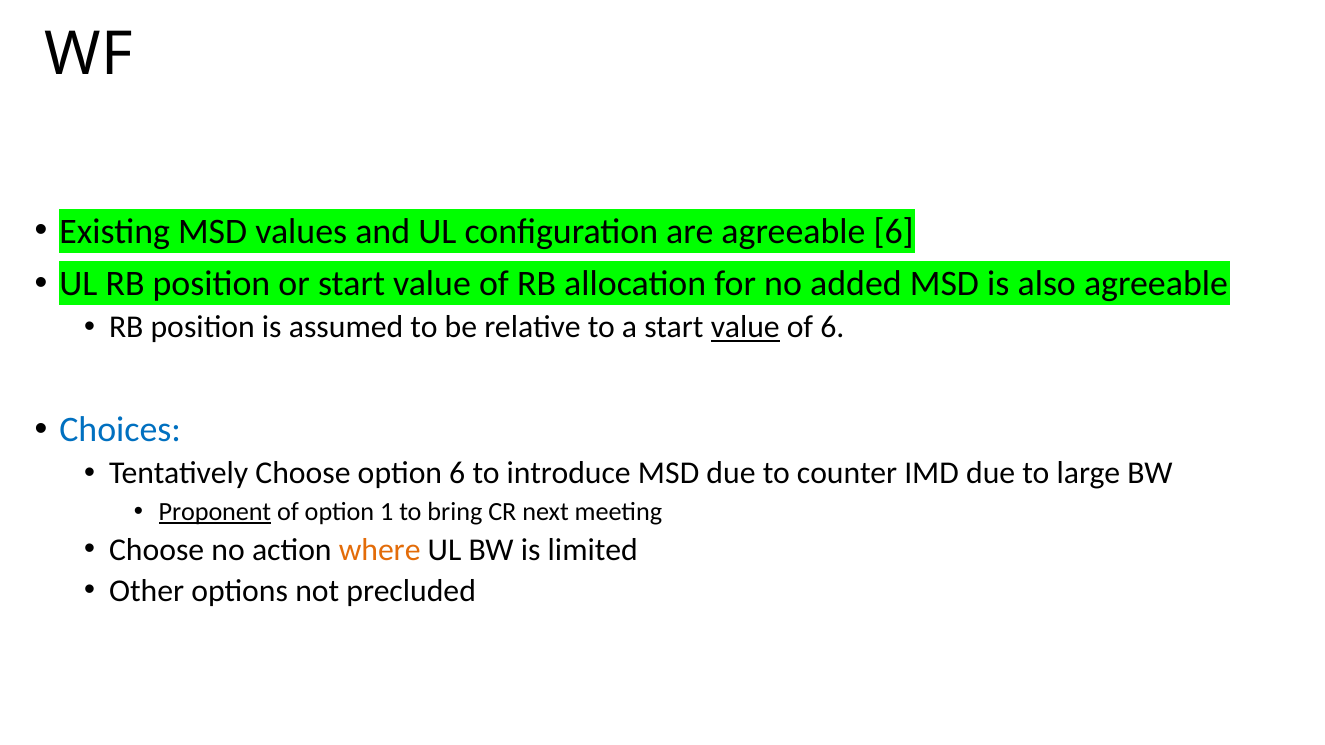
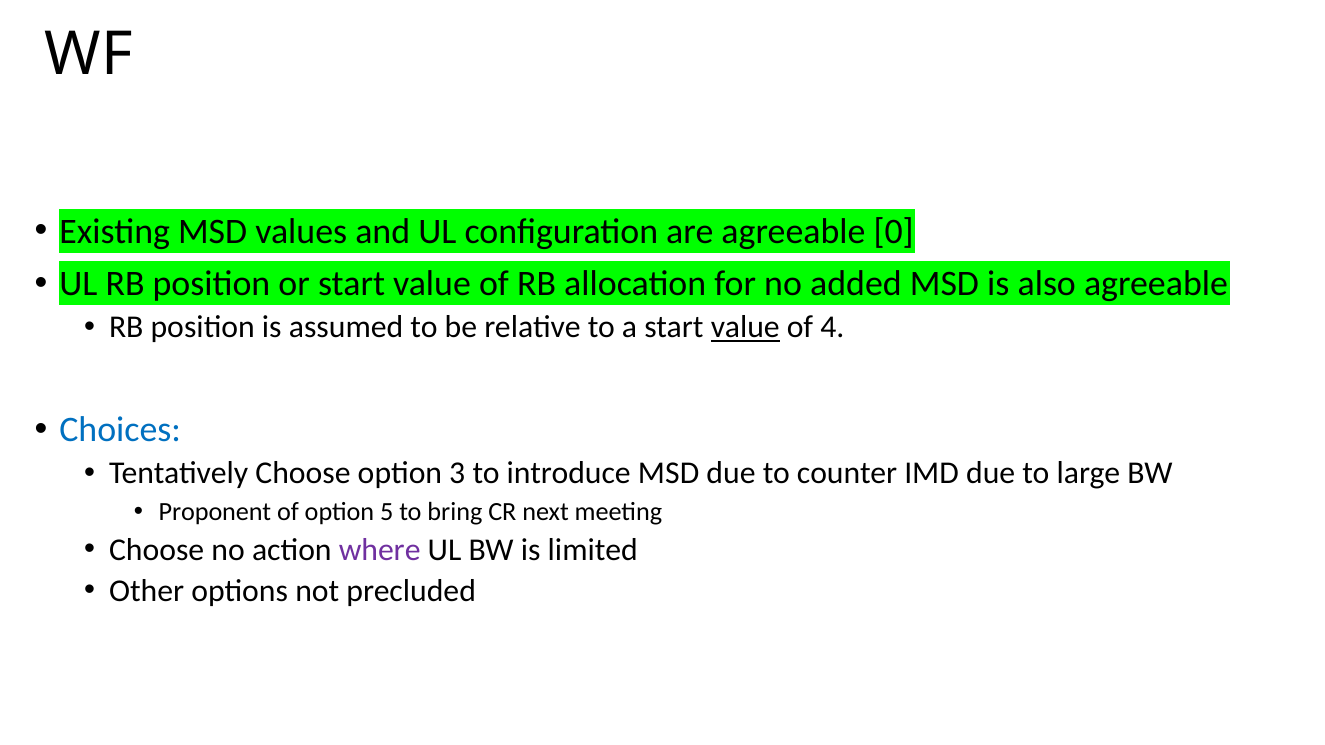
agreeable 6: 6 -> 0 (894, 231)
of 6: 6 -> 4 (832, 327)
option 6: 6 -> 3 (457, 474)
Proponent underline: present -> none (215, 512)
1: 1 -> 5 (387, 512)
where colour: orange -> purple (380, 550)
